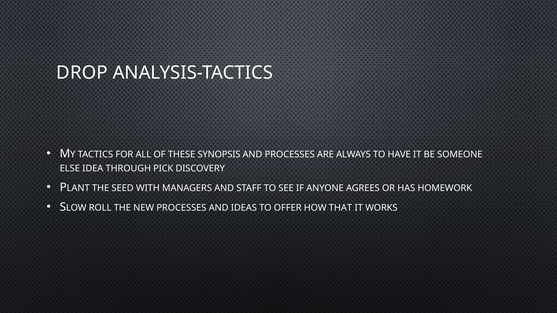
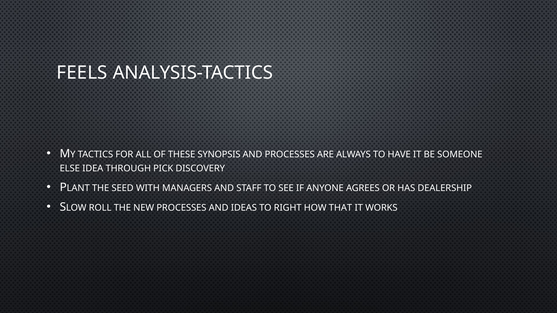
DROP: DROP -> FEELS (82, 73)
HOMEWORK: HOMEWORK -> DEALERSHIP (445, 188)
OFFER: OFFER -> RIGHT (288, 208)
